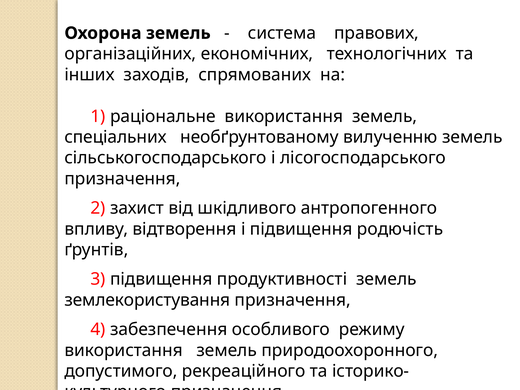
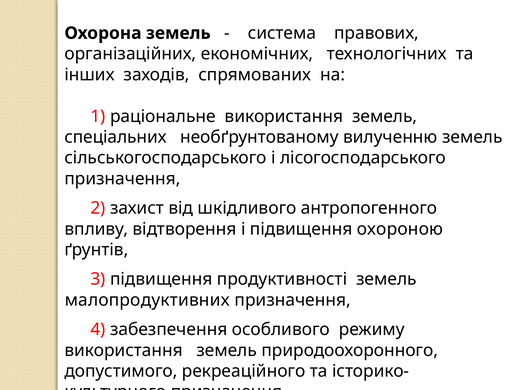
родючість: родючість -> охороною (400, 229)
землекористування: землекористування -> малопродуктивних (147, 300)
